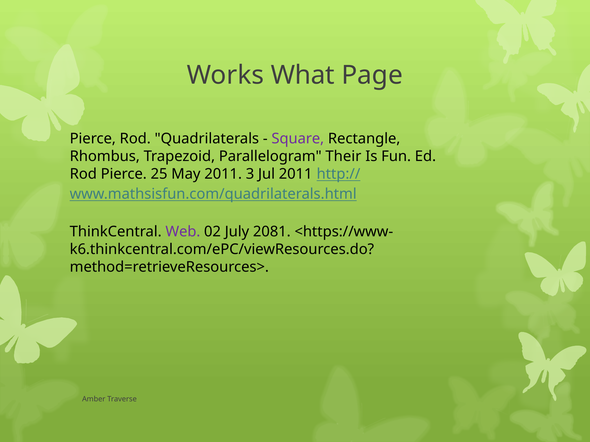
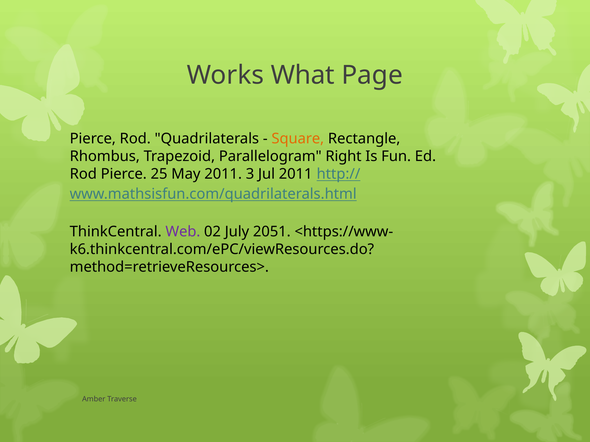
Square colour: purple -> orange (298, 139)
Their: Their -> Right (343, 156)
2081: 2081 -> 2051 (272, 232)
